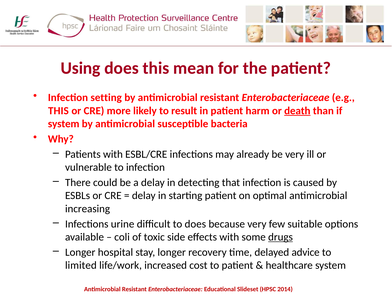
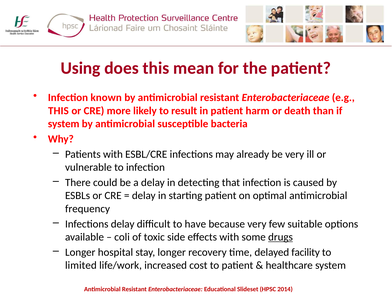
setting: setting -> known (106, 98)
death underline: present -> none (297, 111)
increasing: increasing -> frequency (88, 209)
Infections urine: urine -> delay (123, 224)
to does: does -> have (195, 224)
advice: advice -> facility (306, 252)
